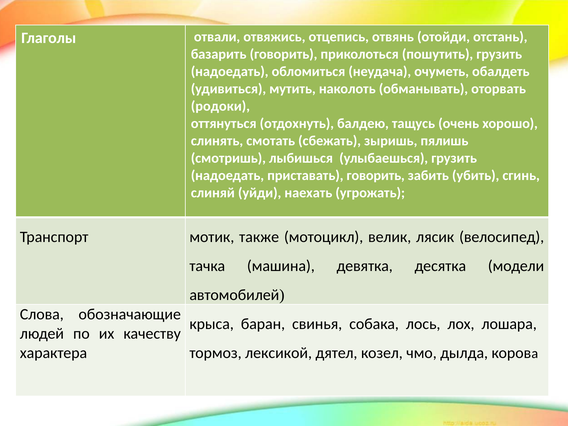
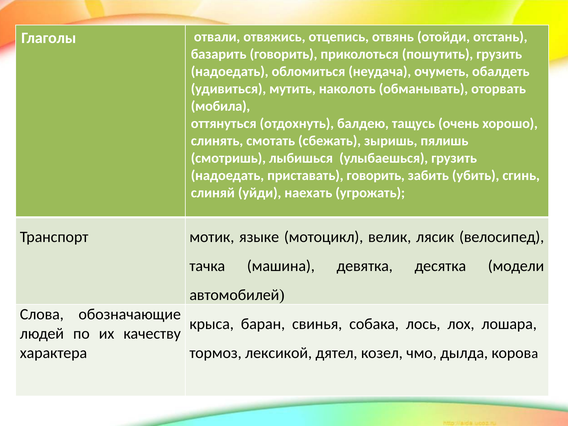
родоки: родоки -> мобила (221, 106)
также: также -> языке (259, 237)
